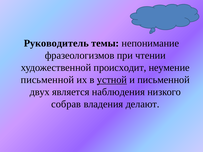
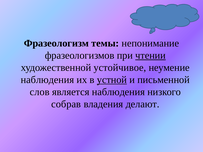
Руководитель: Руководитель -> Фразеологизм (56, 43)
чтении underline: none -> present (150, 56)
происходит: происходит -> устойчивое (120, 68)
письменной: письменной -> наблюдения (47, 80)
двух: двух -> слов (40, 92)
